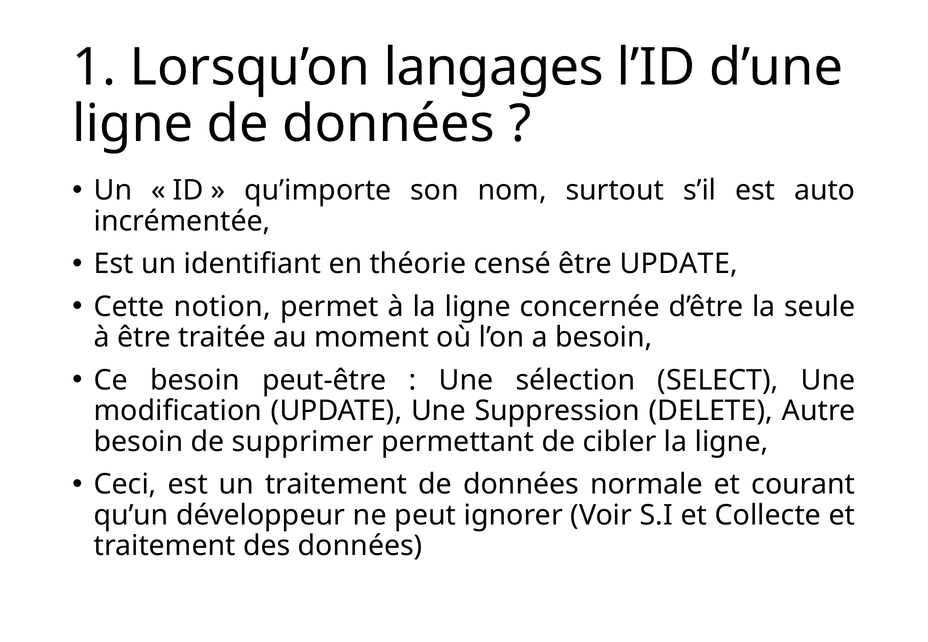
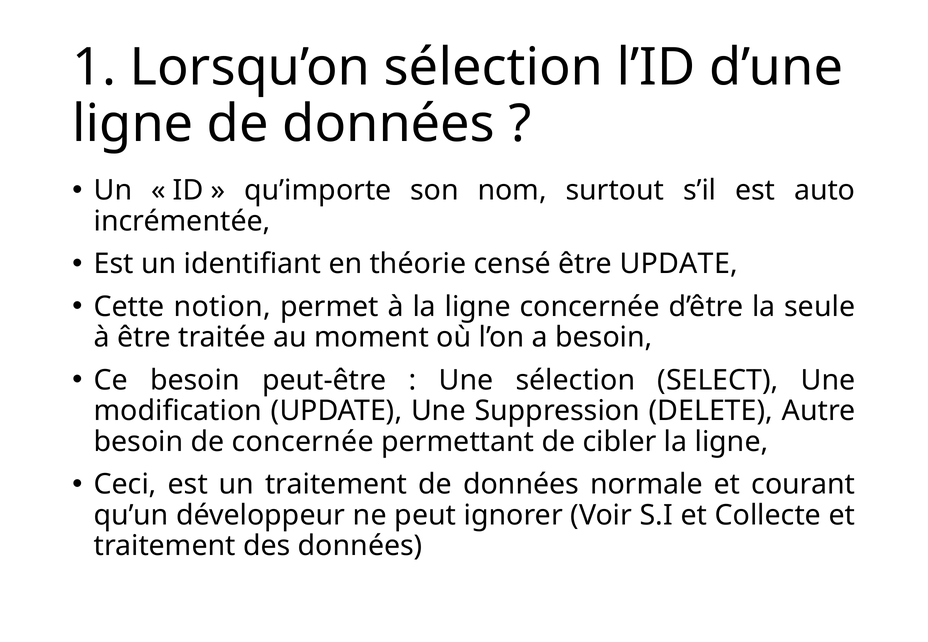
Lorsqu’on langages: langages -> sélection (494, 68)
de supprimer: supprimer -> concernée (303, 442)
